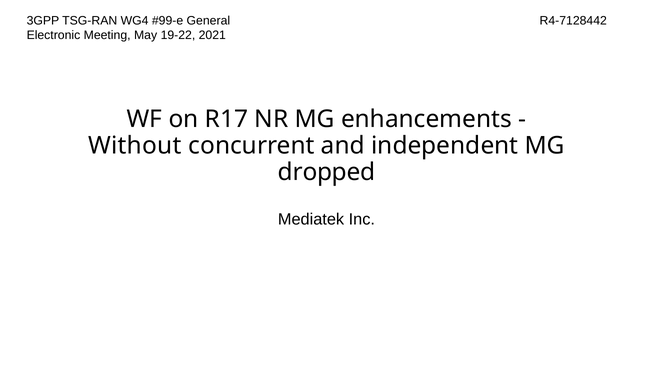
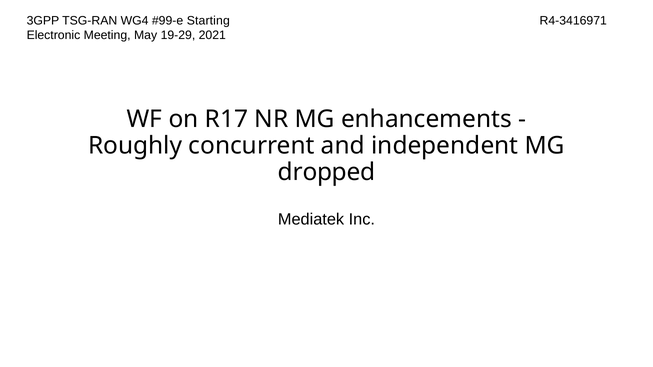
General: General -> Starting (208, 21)
R4-7128442: R4-7128442 -> R4-3416971 (573, 21)
19-22: 19-22 -> 19-29 (178, 35)
Without: Without -> Roughly (135, 146)
